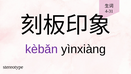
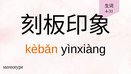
kèbǎn colour: purple -> orange (41, 49)
